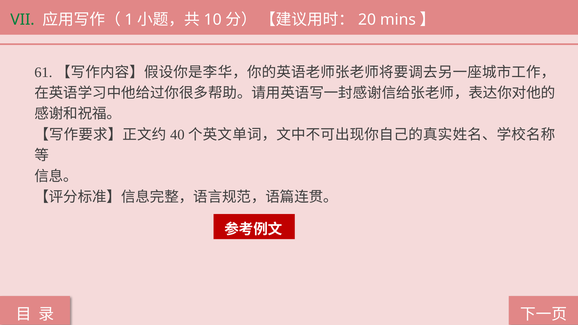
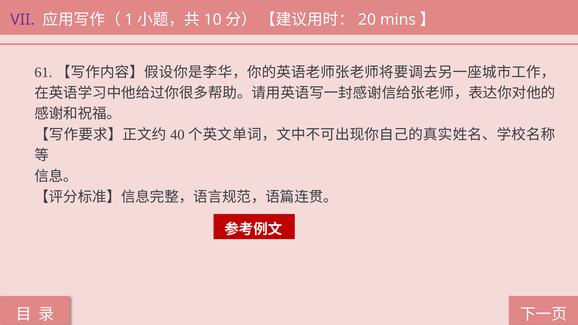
VII colour: green -> purple (23, 20)
